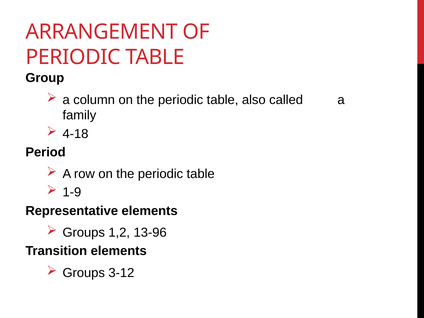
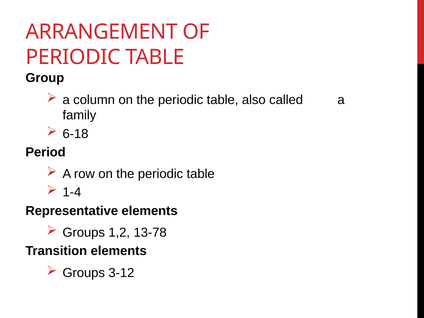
4-18: 4-18 -> 6-18 (75, 134)
1-9: 1-9 -> 1-4 (72, 192)
13-96: 13-96 -> 13-78 (150, 233)
